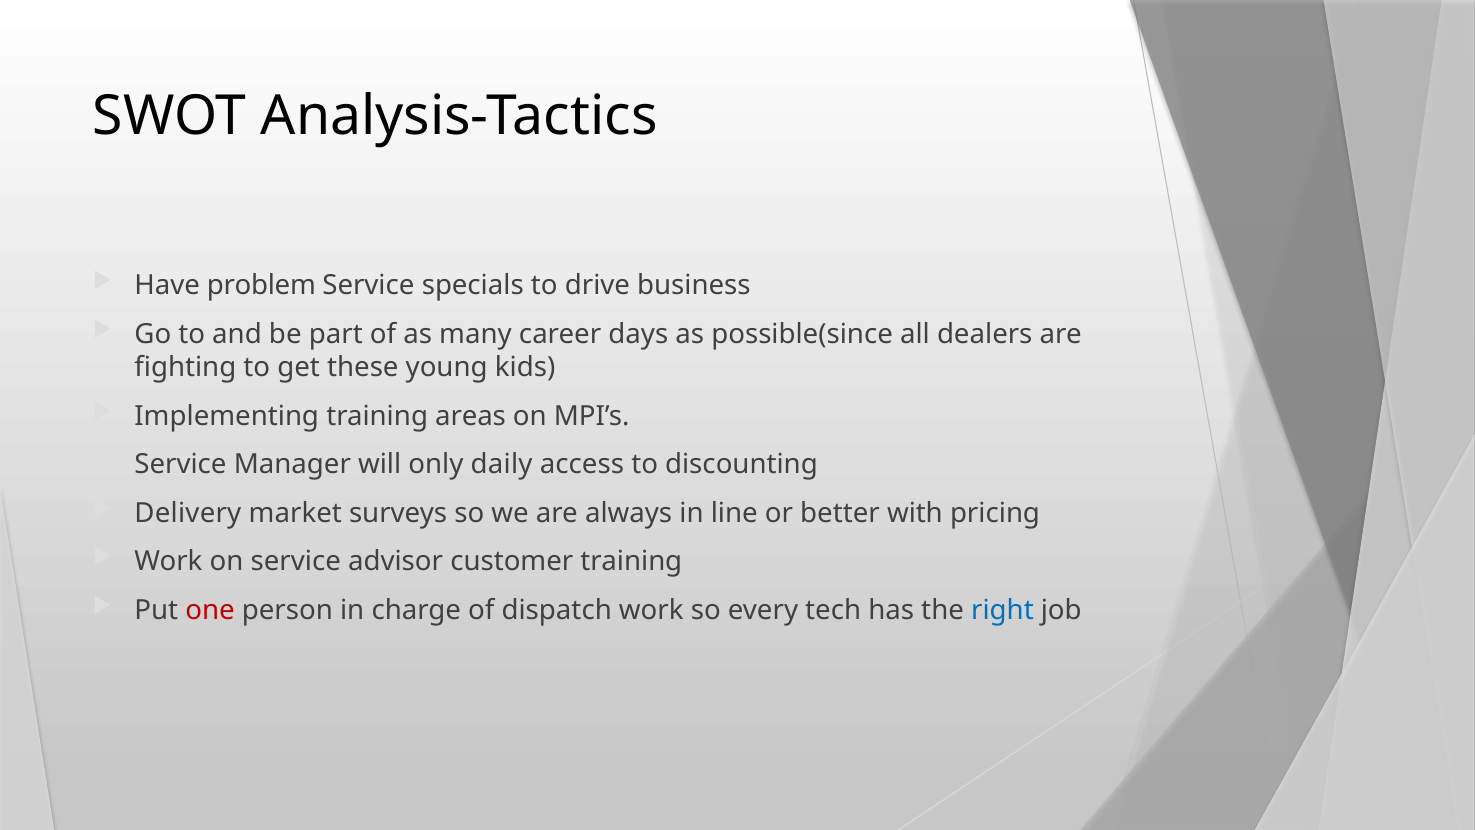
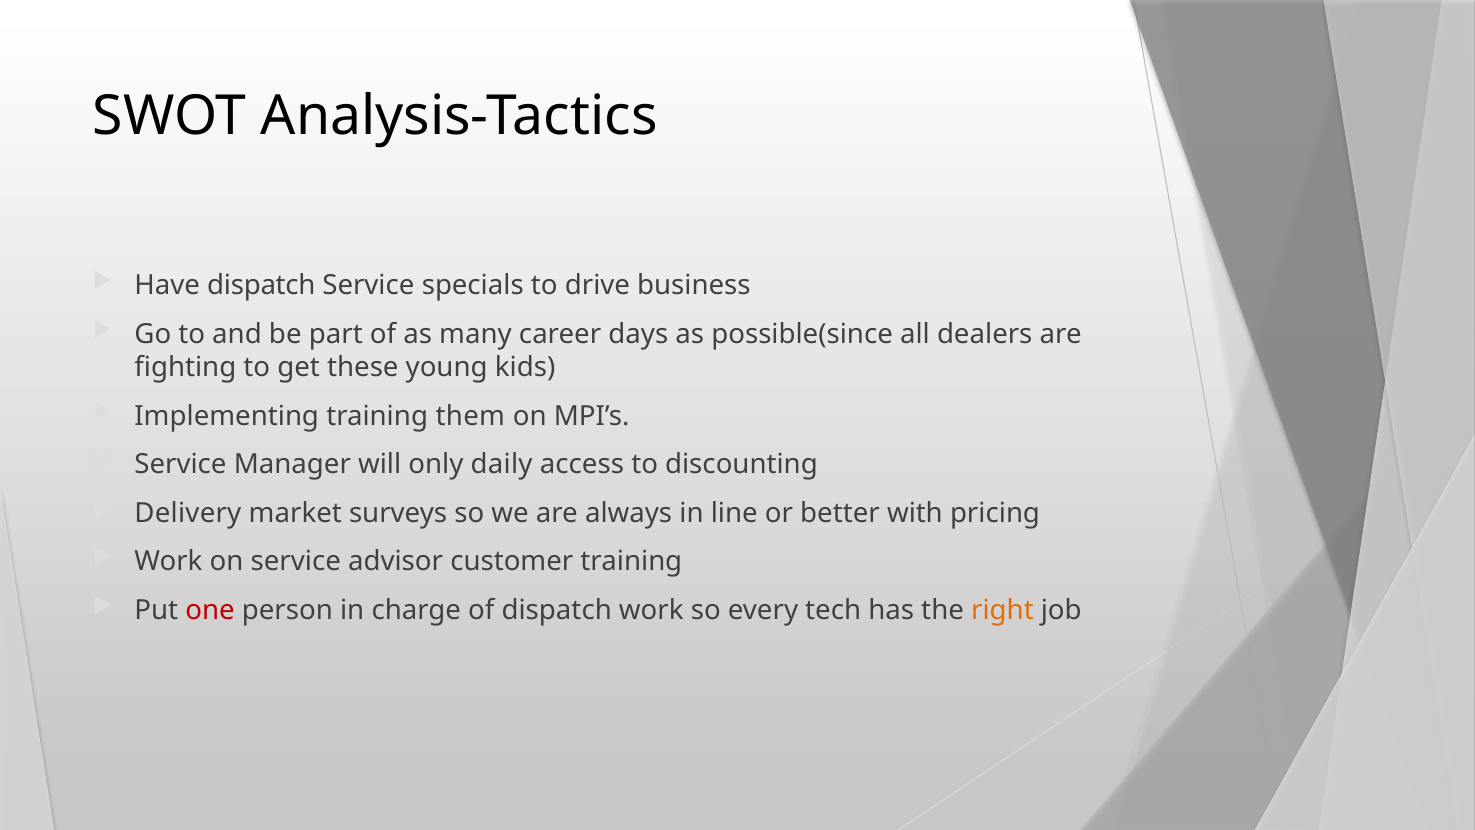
Have problem: problem -> dispatch (261, 285)
areas: areas -> them (470, 416)
right colour: blue -> orange (1002, 610)
